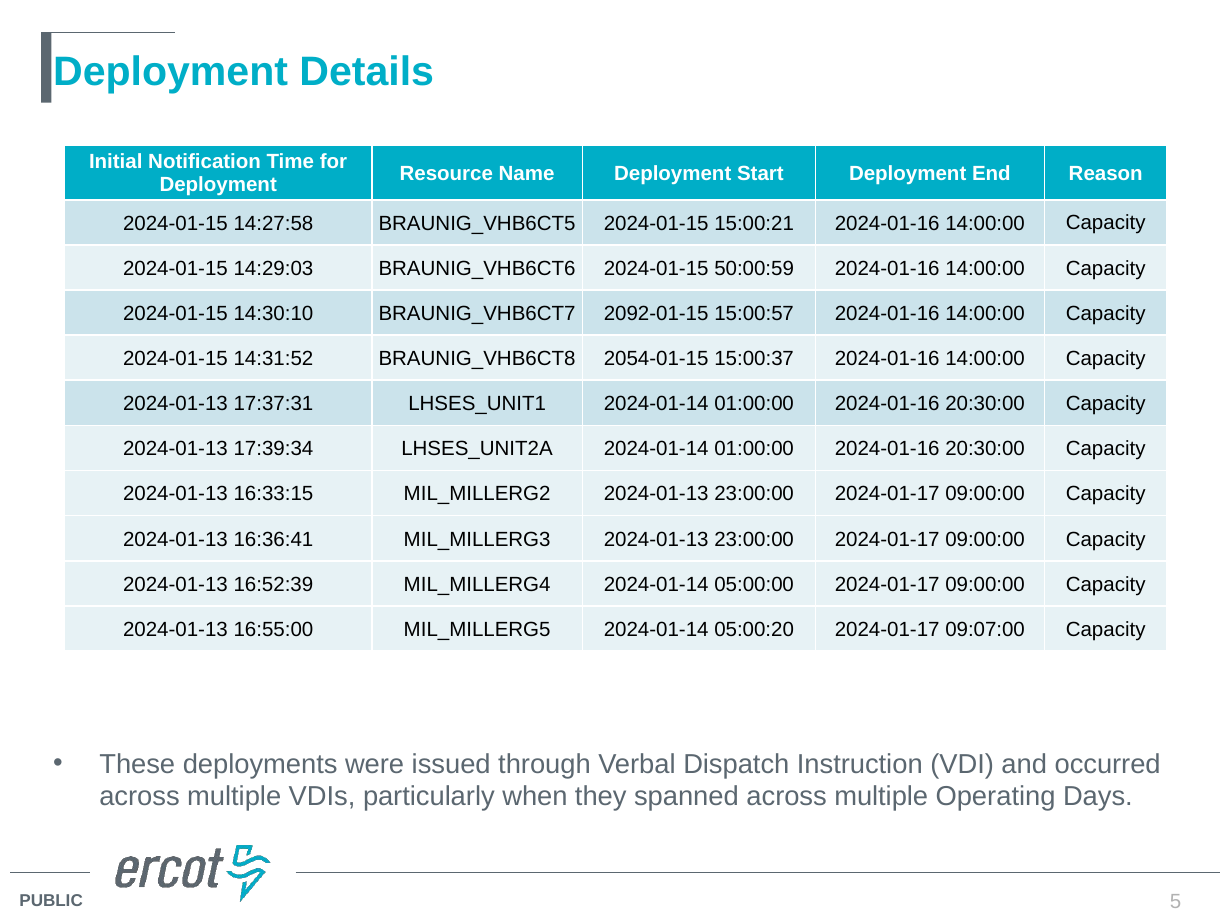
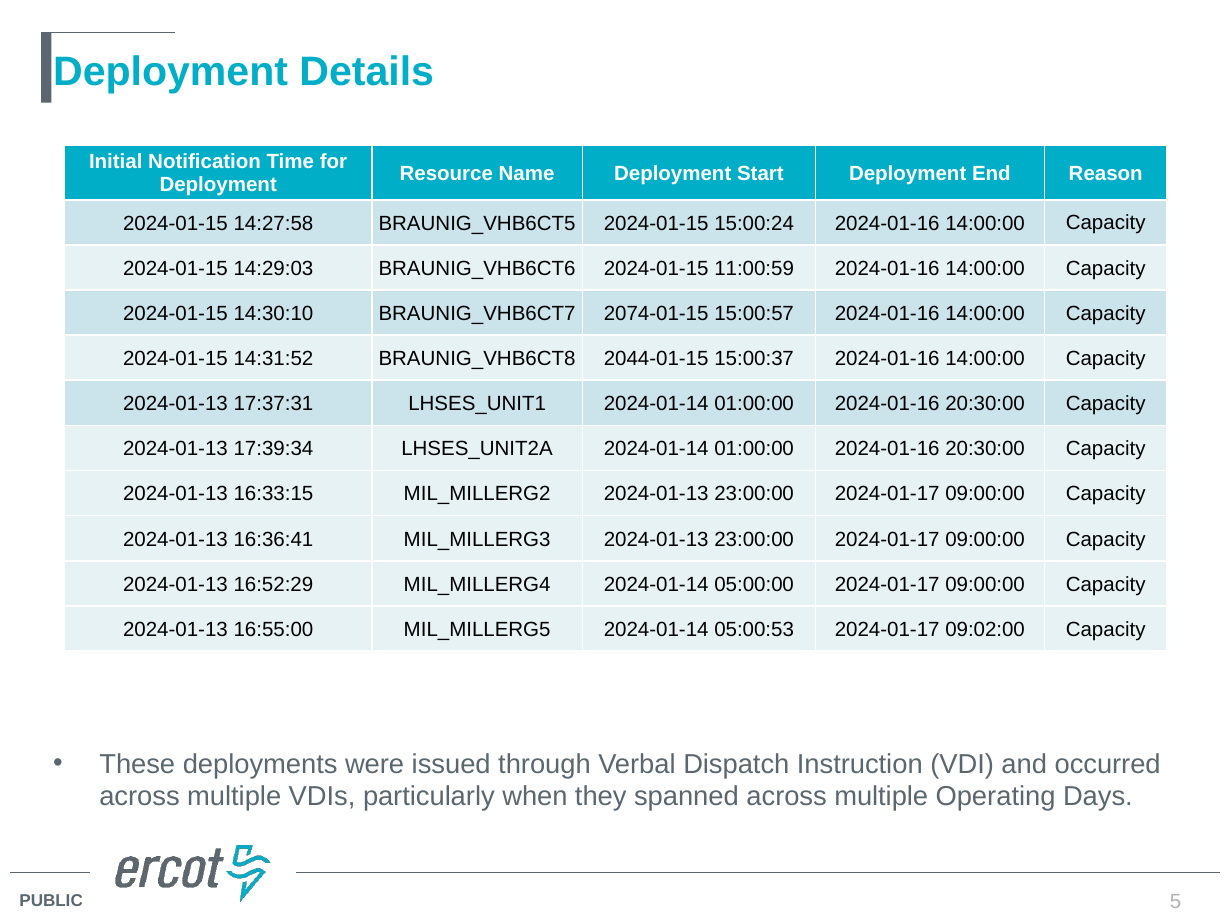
15:00:21: 15:00:21 -> 15:00:24 (754, 223)
50:00:59: 50:00:59 -> 11:00:59 (754, 268)
2092-01-15: 2092-01-15 -> 2074-01-15 (656, 314)
2054-01-15: 2054-01-15 -> 2044-01-15 (656, 359)
16:52:39: 16:52:39 -> 16:52:29 (273, 584)
05:00:20: 05:00:20 -> 05:00:53 (754, 630)
09:07:00: 09:07:00 -> 09:02:00 (985, 630)
